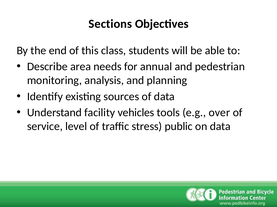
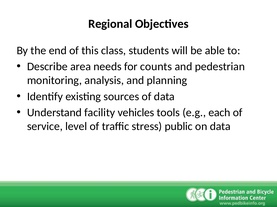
Sections: Sections -> Regional (110, 24)
annual: annual -> counts (156, 67)
over: over -> each (219, 113)
